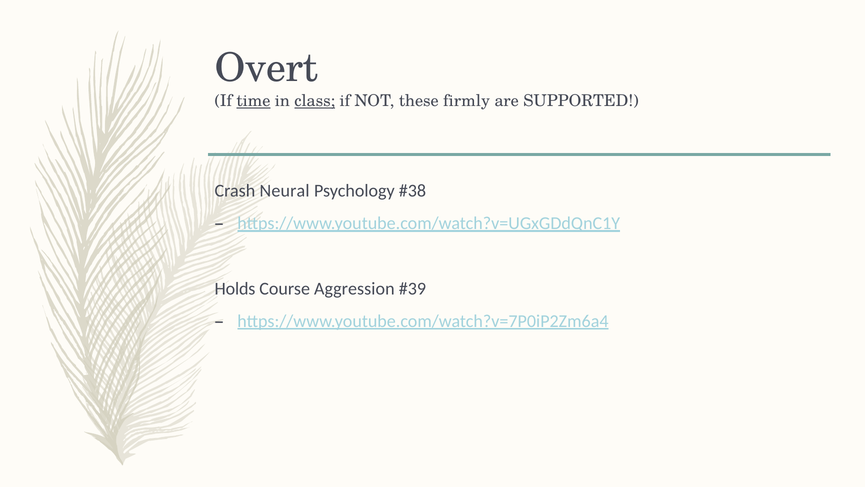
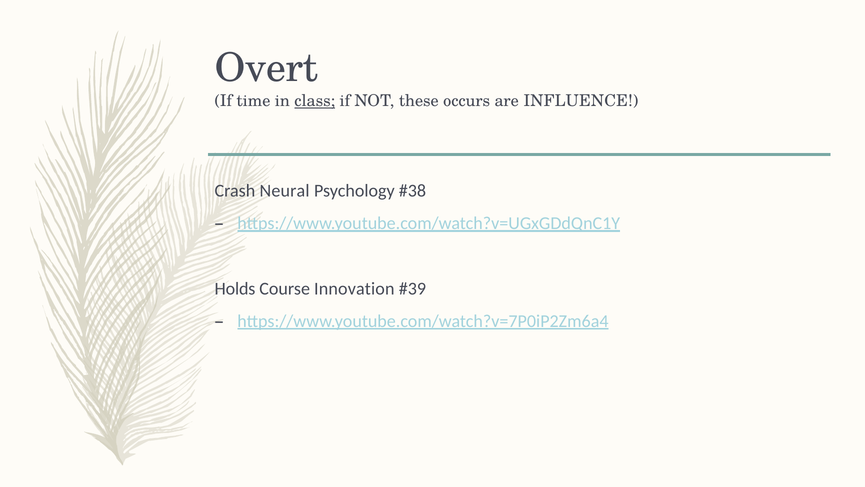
time underline: present -> none (253, 101)
firmly: firmly -> occurs (467, 101)
SUPPORTED: SUPPORTED -> INFLUENCE (581, 101)
Aggression: Aggression -> Innovation (354, 288)
